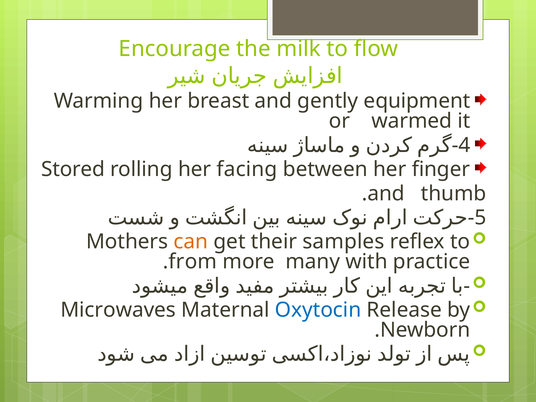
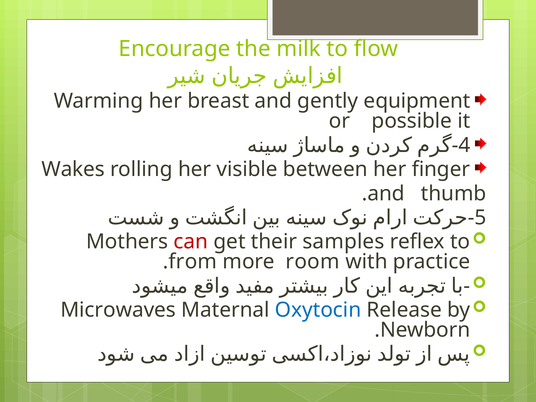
warmed: warmed -> possible (412, 121)
Stored: Stored -> Wakes (73, 169)
facing: facing -> visible (247, 169)
can colour: orange -> red (191, 242)
many: many -> room (313, 262)
